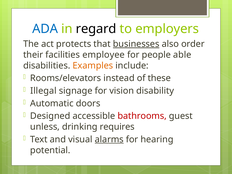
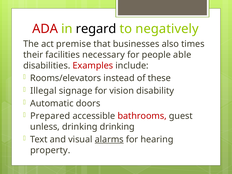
ADA colour: blue -> red (45, 29)
employers: employers -> negatively (167, 29)
protects: protects -> premise (74, 44)
businesses underline: present -> none (136, 44)
order: order -> times (193, 44)
employee: employee -> necessary (104, 55)
Examples colour: orange -> red (93, 66)
Designed: Designed -> Prepared (50, 116)
drinking requires: requires -> drinking (117, 127)
potential: potential -> property (50, 150)
